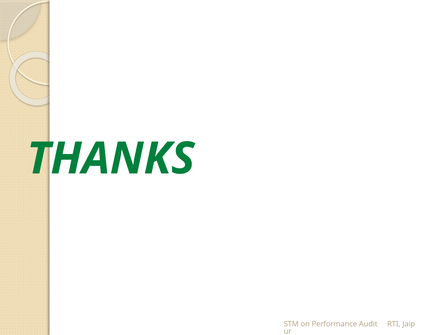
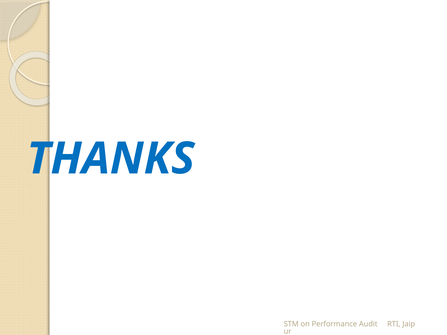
THANKS colour: green -> blue (111, 159)
